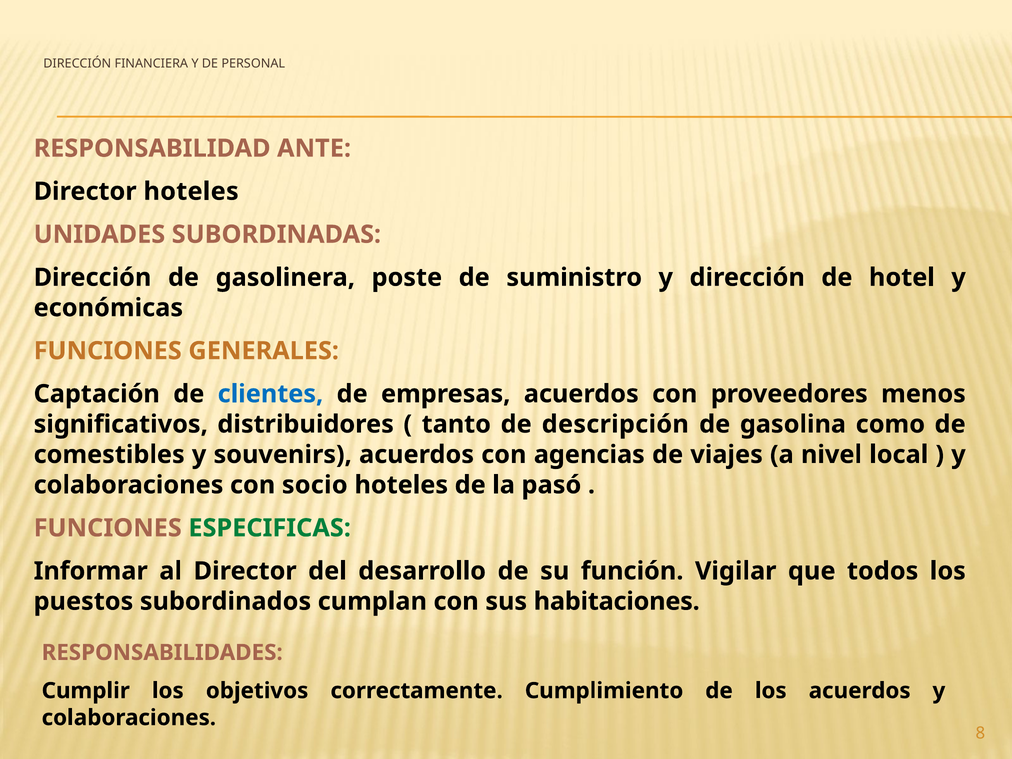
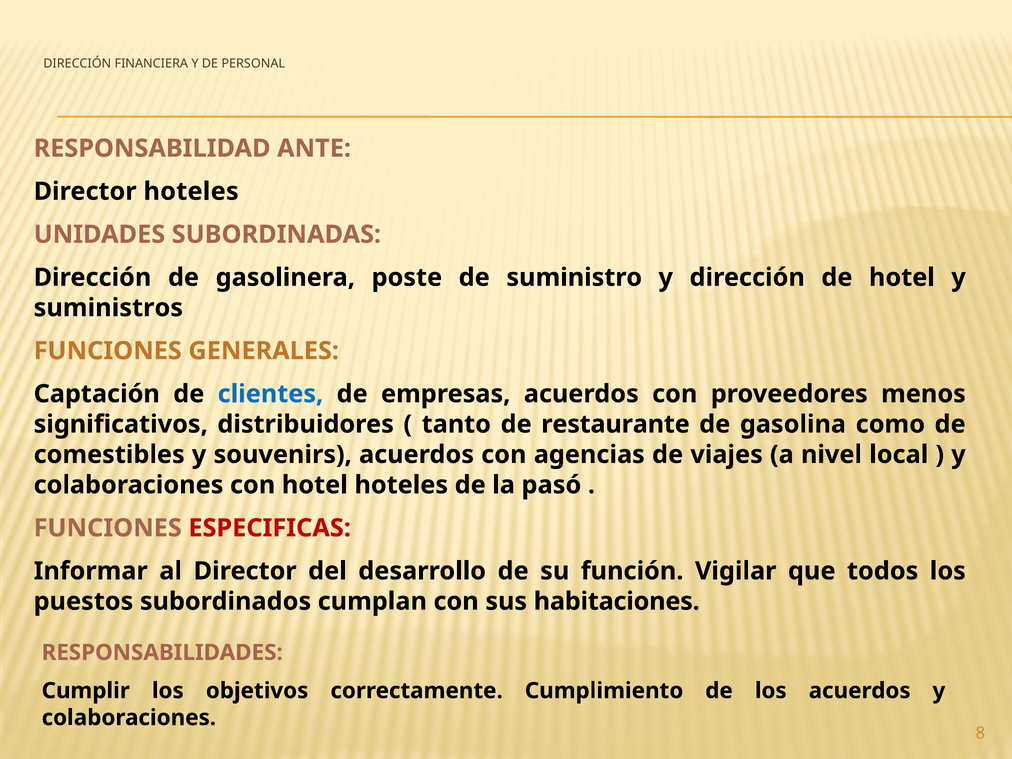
económicas: económicas -> suministros (108, 308)
descripción: descripción -> restaurante (616, 424)
con socio: socio -> hotel (315, 485)
ESPECIFICAS colour: green -> red (270, 528)
